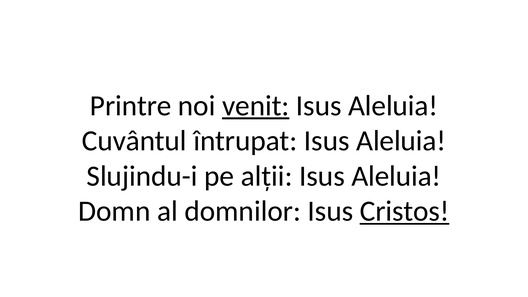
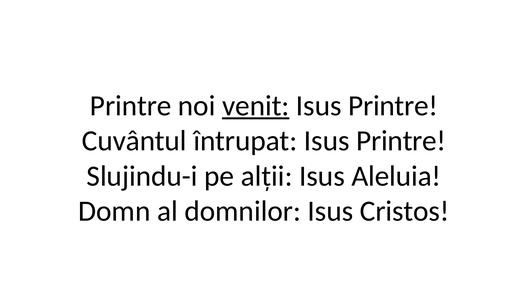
Aleluia: Aleluia -> Printre (393, 106)
întrupat Isus Aleluia: Aleluia -> Printre (401, 141)
Cristos underline: present -> none (405, 211)
